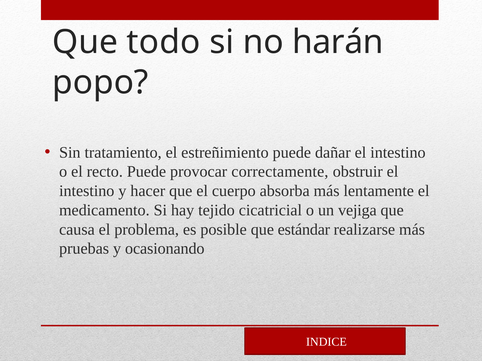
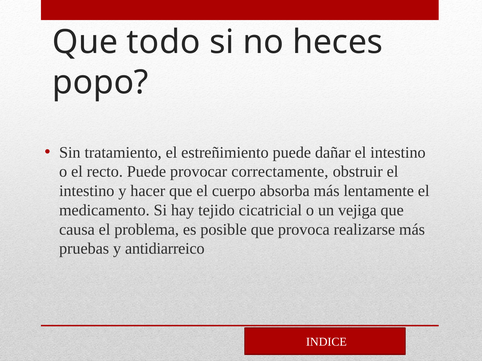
harán: harán -> heces (338, 42)
estándar: estándar -> provoca (304, 230)
ocasionando: ocasionando -> antidiarreico (165, 249)
